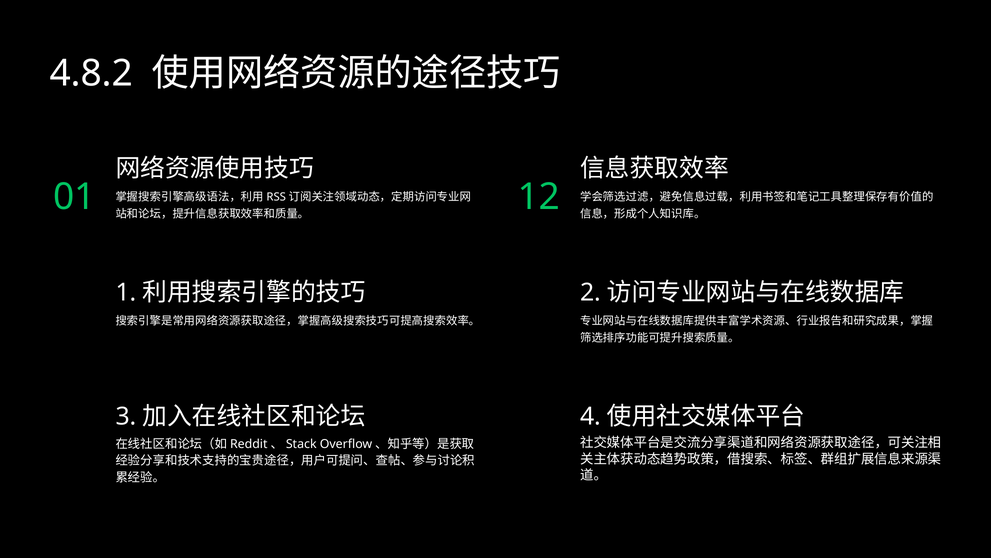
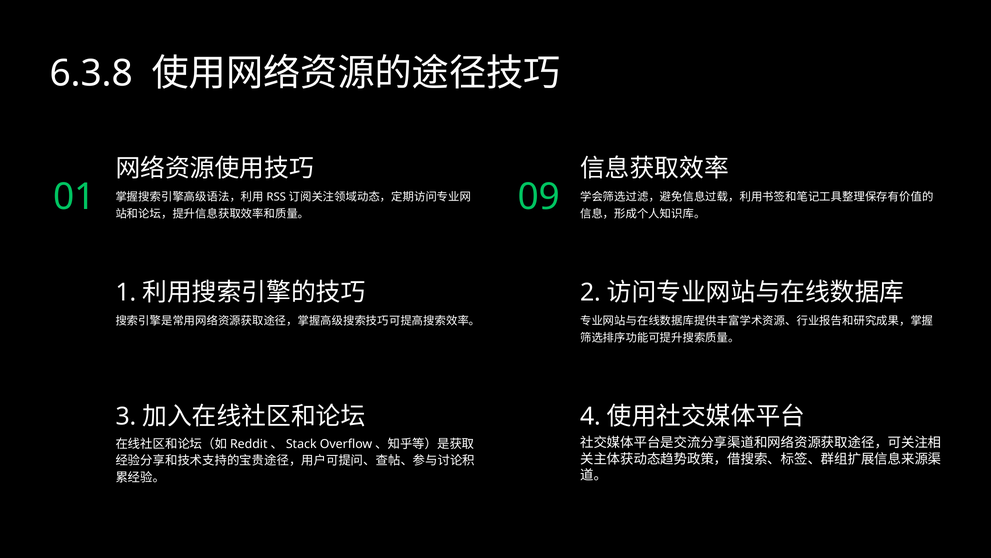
4.8.2: 4.8.2 -> 6.3.8 (91, 73)
12: 12 -> 09 (539, 197)
